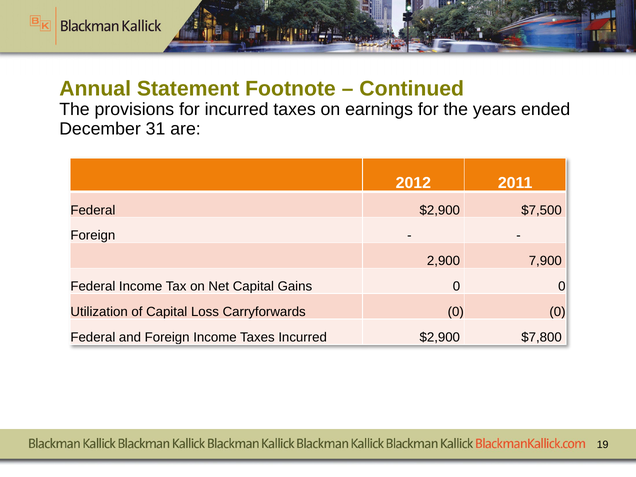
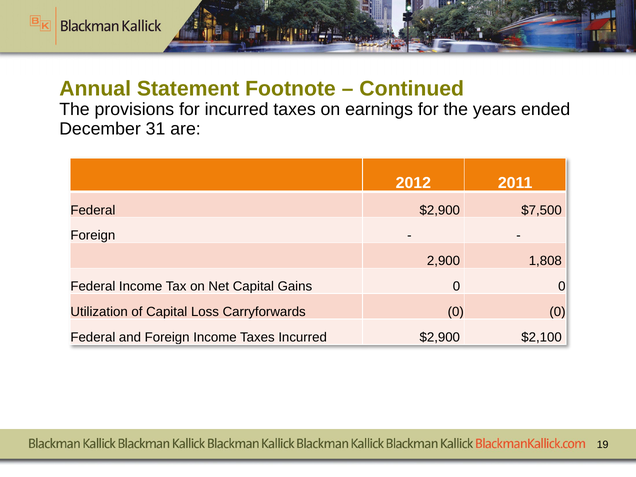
7,900: 7,900 -> 1,808 (545, 261)
$7,800: $7,800 -> $2,100 (542, 337)
